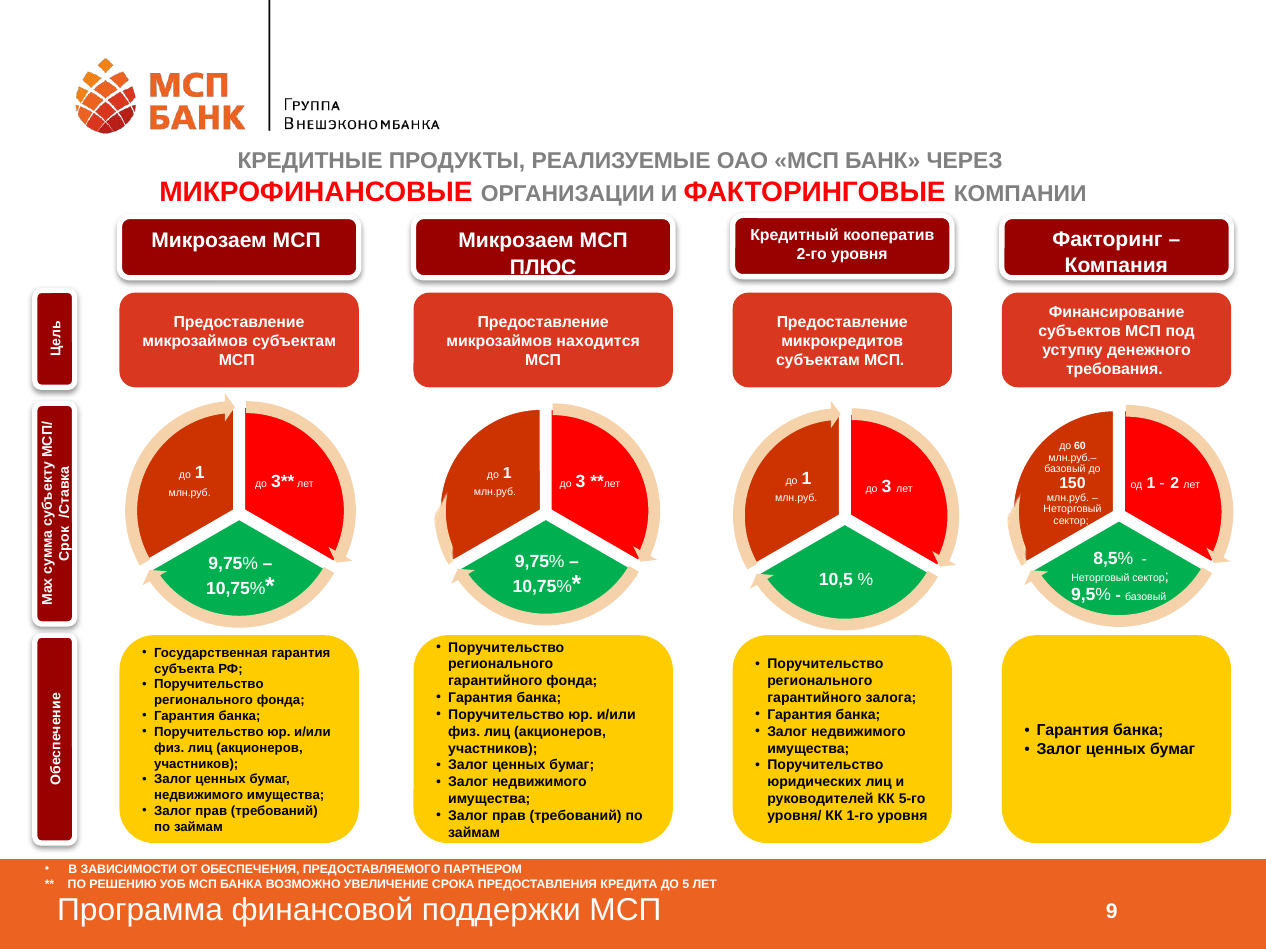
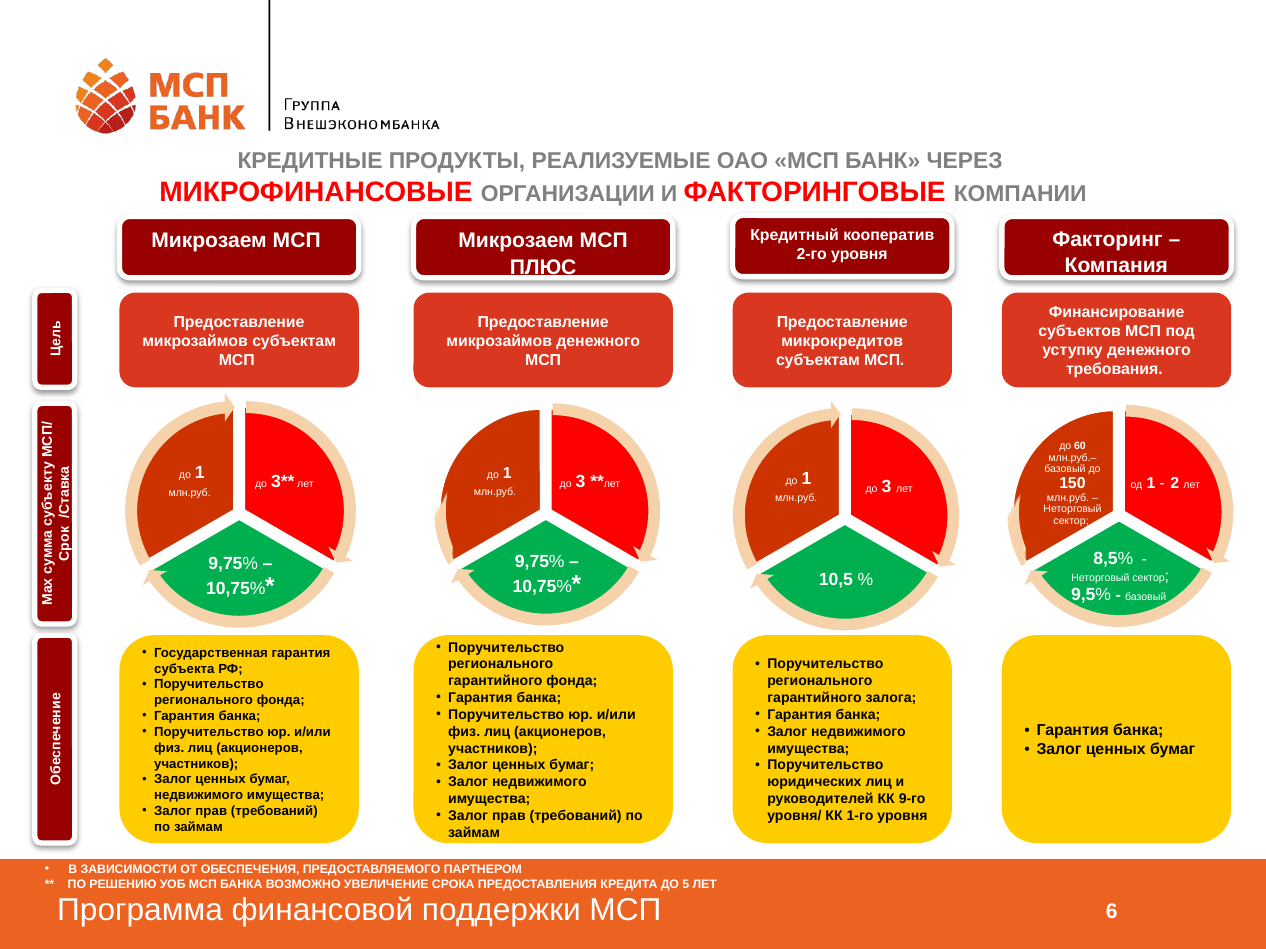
микрозаймов находится: находится -> денежного (598, 341)
5-го: 5-го -> 9-го (912, 799)
9: 9 -> 6 (1112, 912)
